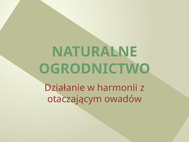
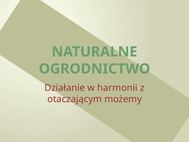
owadów: owadów -> możemy (123, 99)
